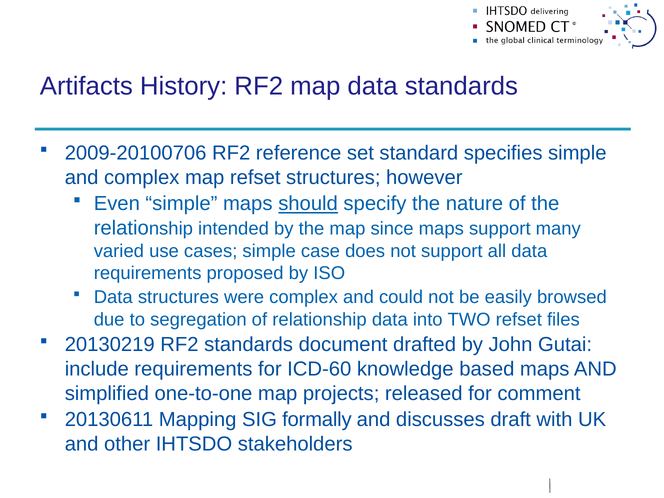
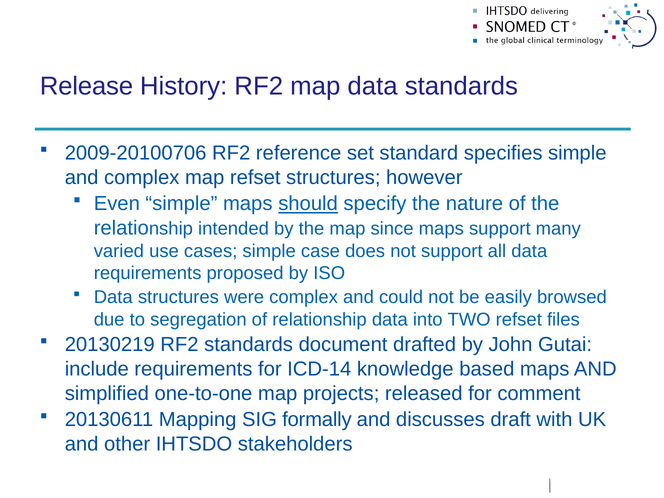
Artifacts: Artifacts -> Release (86, 86)
ICD-60: ICD-60 -> ICD-14 (319, 369)
